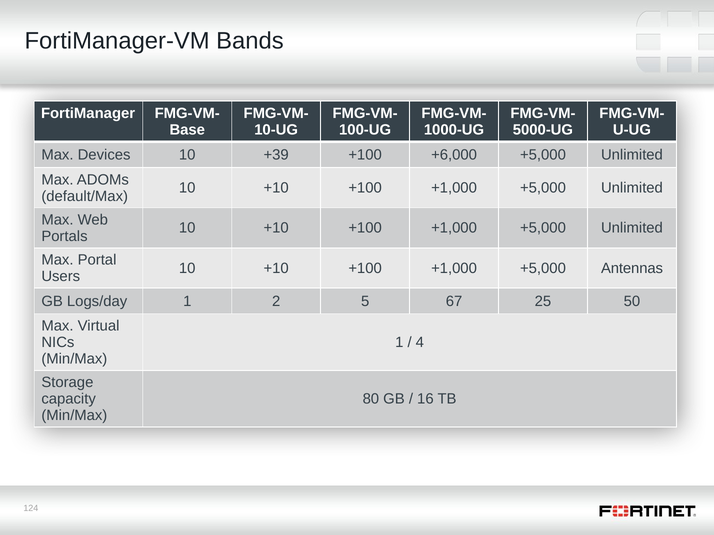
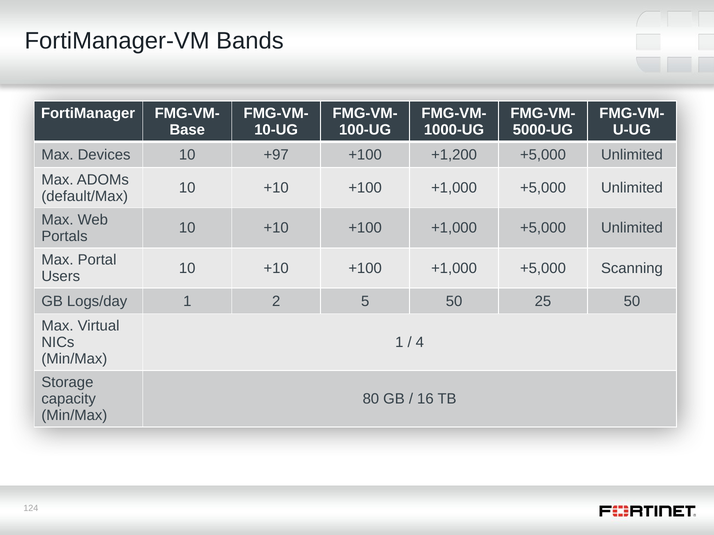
+39: +39 -> +97 (276, 155)
+6,000: +6,000 -> +1,200 (454, 155)
Antennas: Antennas -> Scanning (632, 268)
5 67: 67 -> 50 (454, 301)
